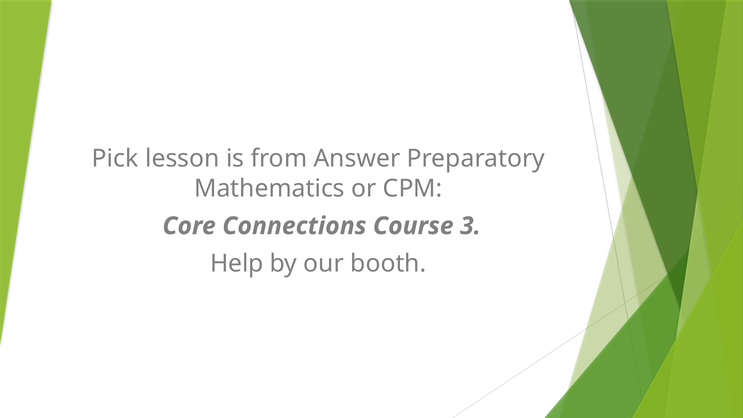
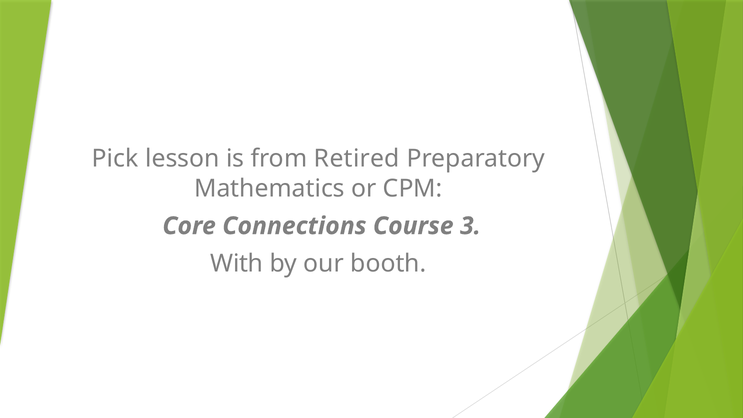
Answer: Answer -> Retired (357, 159)
Help: Help -> With (237, 263)
